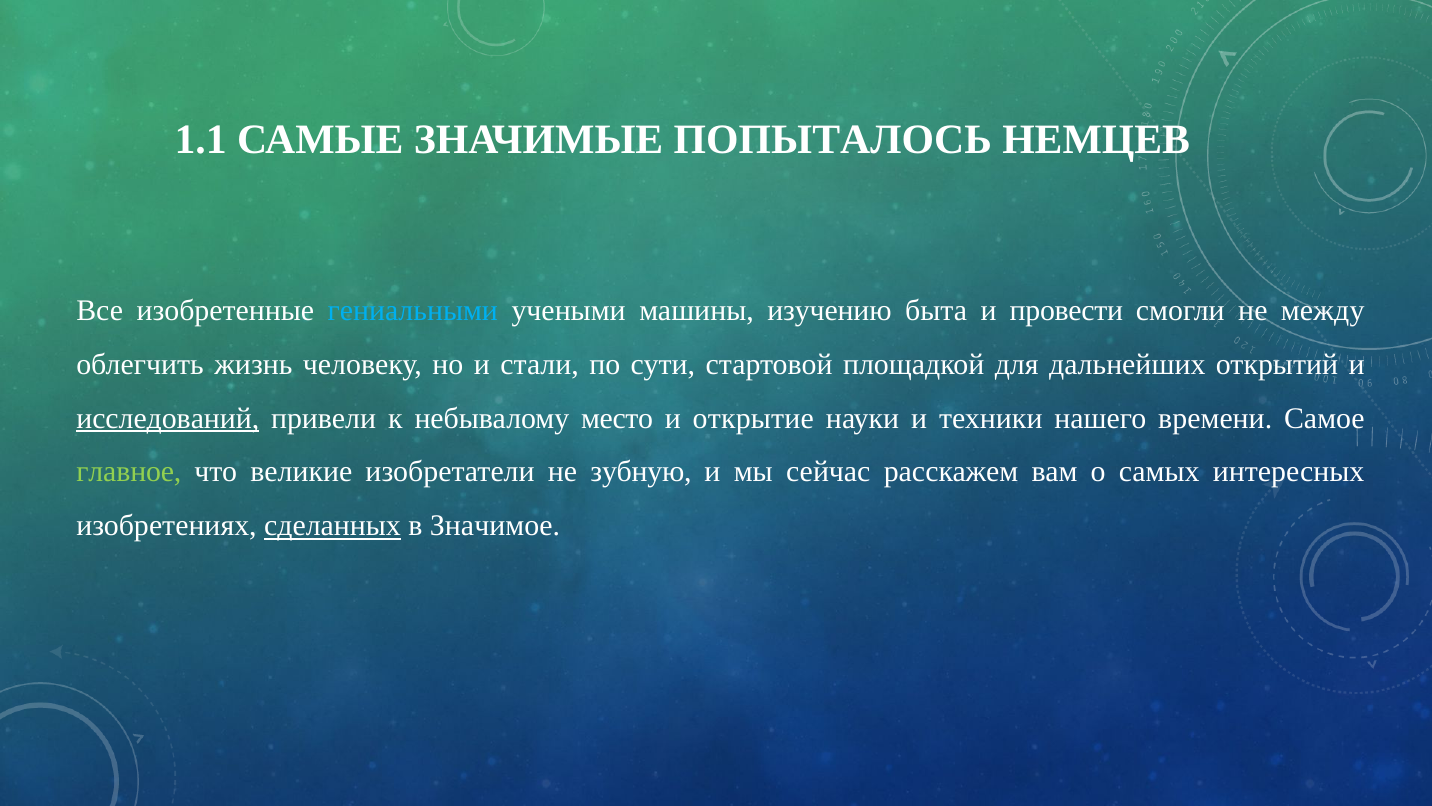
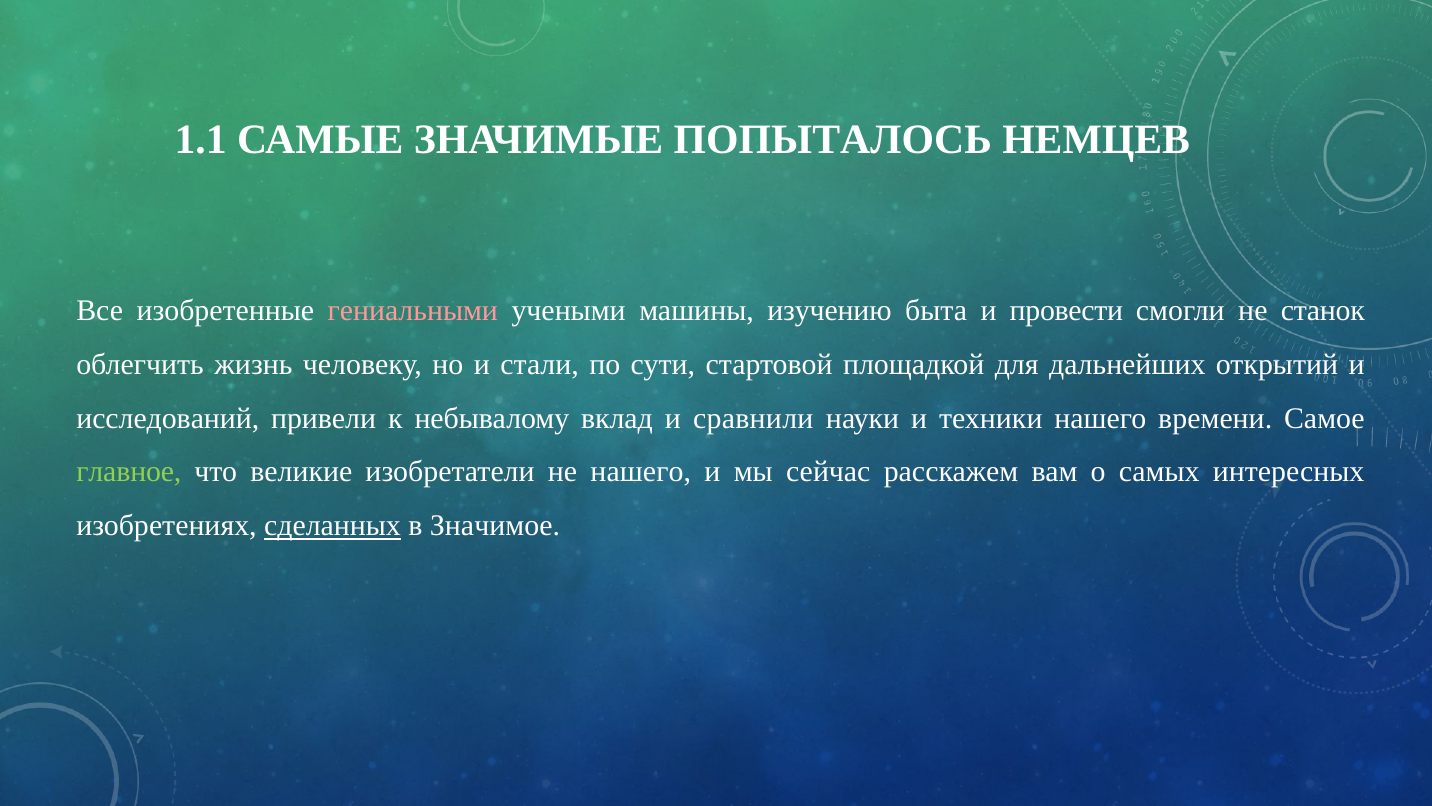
гениальными colour: light blue -> pink (413, 310)
между: между -> станок (1323, 310)
исследований underline: present -> none (168, 418)
место: место -> вклад (617, 418)
открытие: открытие -> сравнили (753, 418)
не зубную: зубную -> нашего (641, 472)
